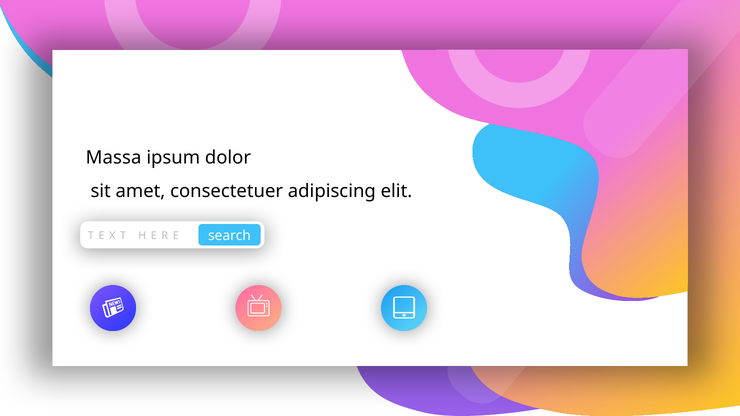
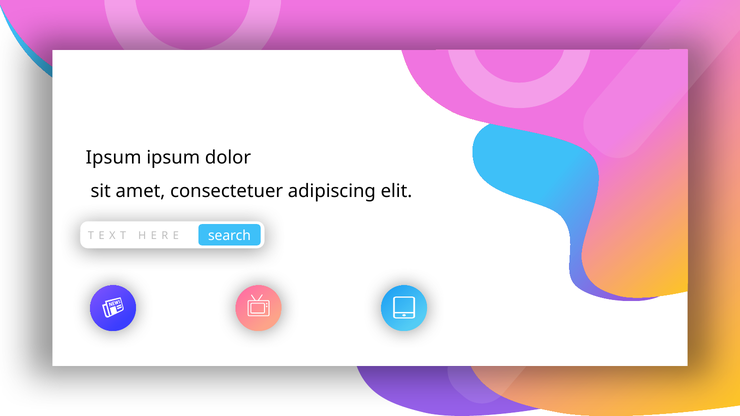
Massa: Massa -> Ipsum (114, 158)
